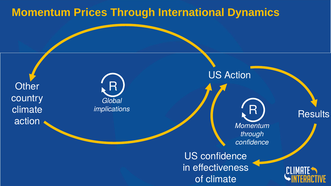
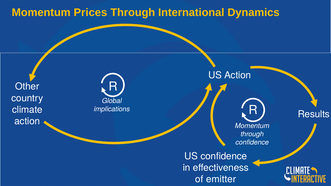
of climate: climate -> emitter (221, 179)
